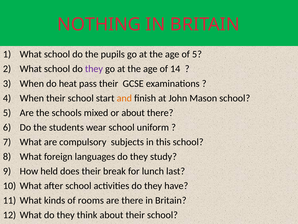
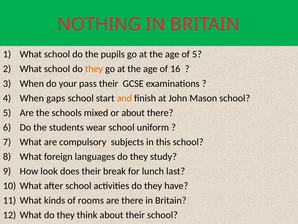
they colour: purple -> orange (94, 69)
14: 14 -> 16 (175, 69)
heat: heat -> your (68, 83)
When their: their -> gaps (56, 98)
held: held -> look (49, 171)
